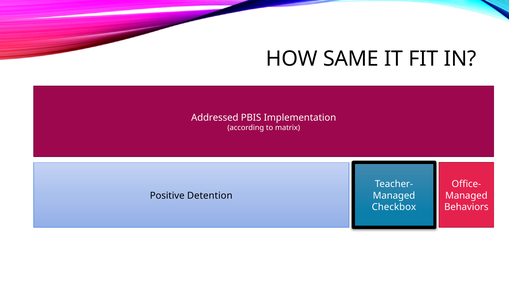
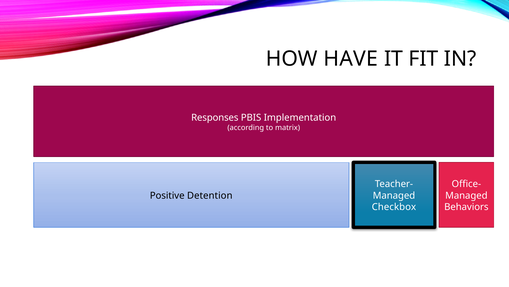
SAME: SAME -> HAVE (351, 59)
Addressed: Addressed -> Responses (215, 117)
